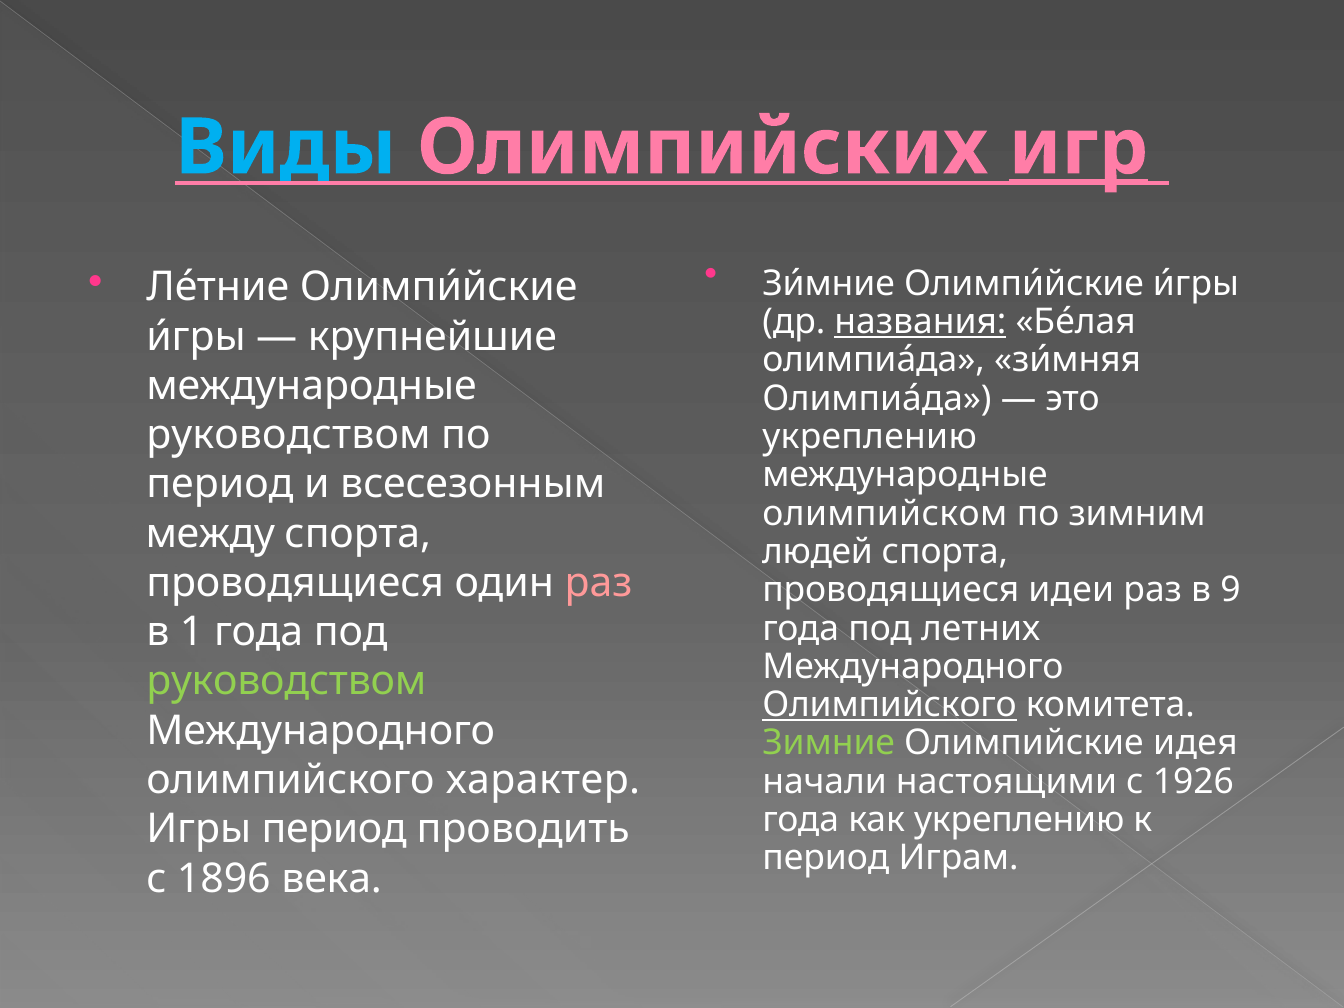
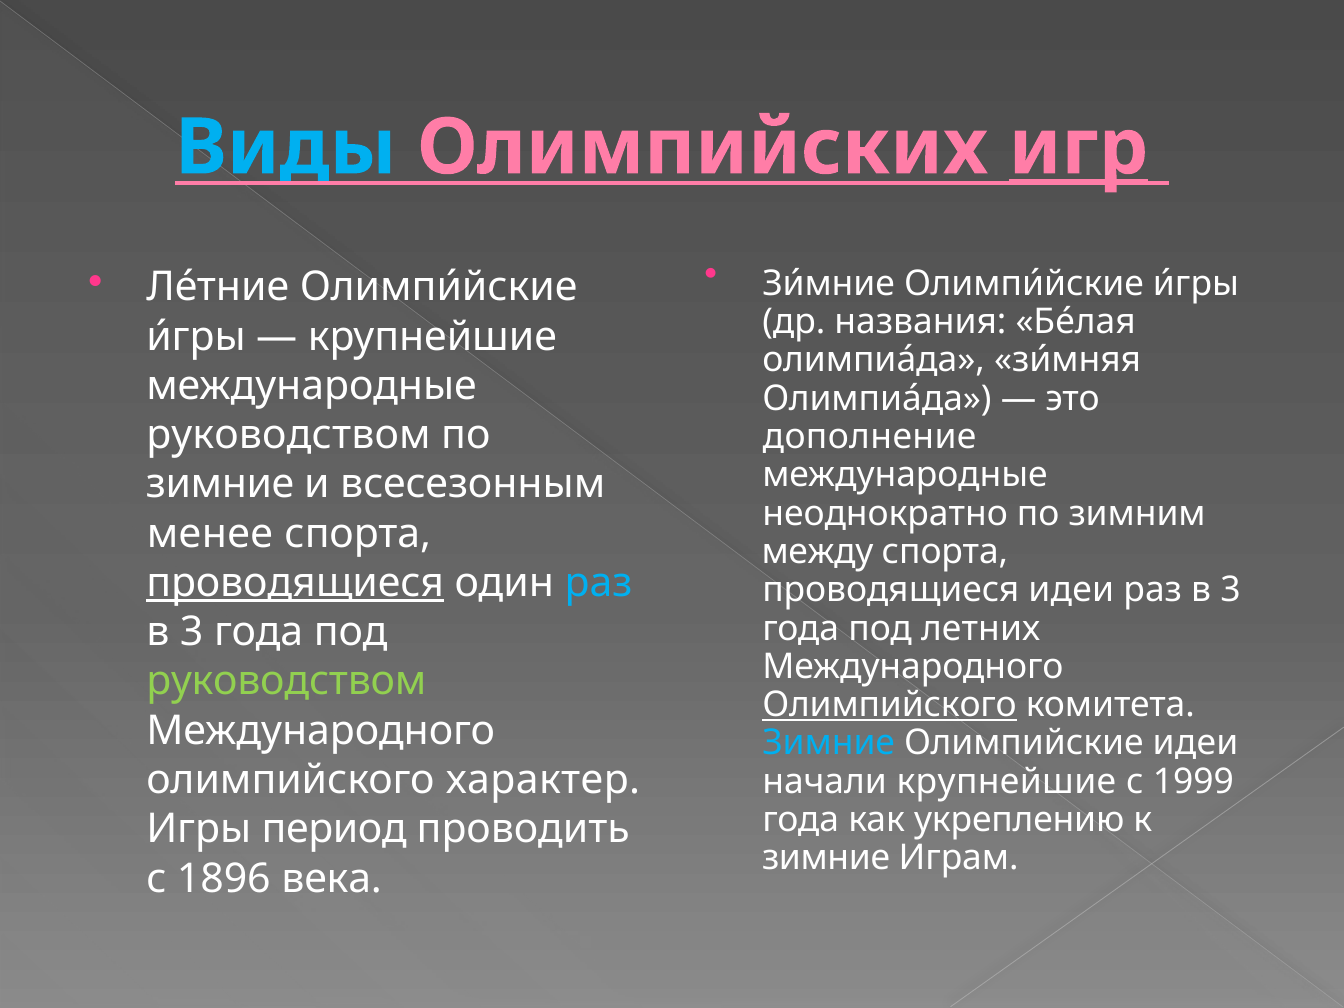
названия underline: present -> none (920, 322)
укреплению: укреплению -> дополнение (870, 437)
период: период -> зимние (220, 484)
олимпийском: олимпийском -> неоднократно (885, 513)
между: между -> менее (210, 534)
людей: людей -> между (818, 552)
проводящиеся underline: none -> present (295, 583)
раз colour: pink -> light blue (599, 583)
9: 9 -> 3 (1230, 590)
1: 1 -> 3 (192, 632)
Зимние colour: light green -> light blue (829, 743)
Олимпийские идея: идея -> идеи (1196, 743)
начали настоящими: настоящими -> крупнейшие (1006, 782)
1926: 1926 -> 1999 (1193, 782)
период: период -> зимние (826, 858)
